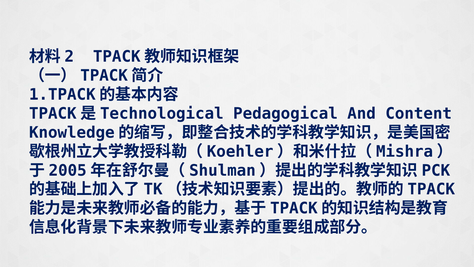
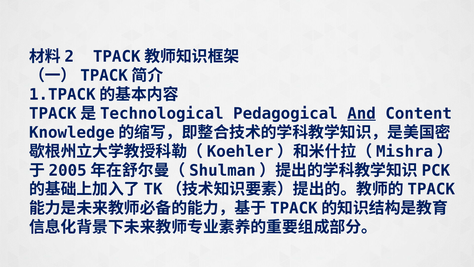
And underline: none -> present (362, 113)
